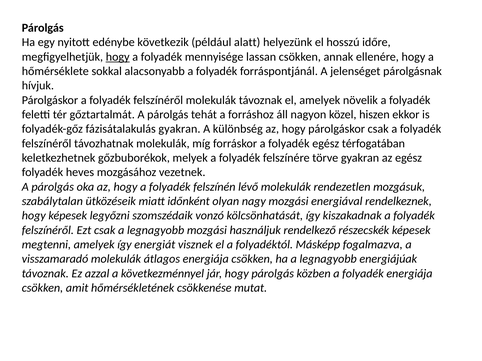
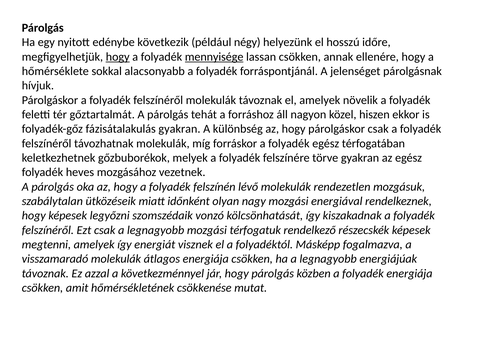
alatt: alatt -> négy (247, 42)
mennyisége underline: none -> present (214, 57)
használjuk: használjuk -> térfogatuk (255, 230)
